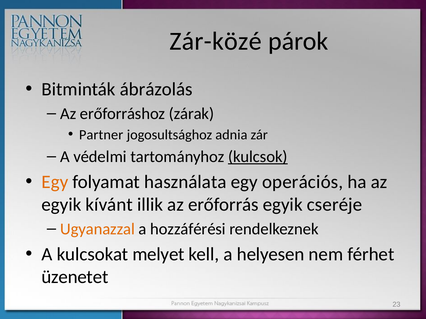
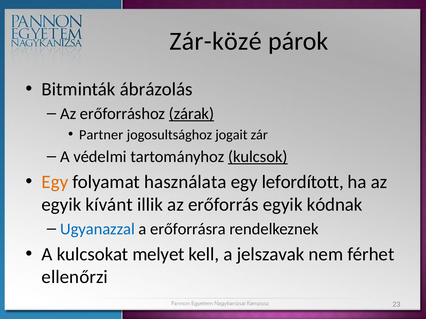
zárak underline: none -> present (191, 114)
adnia: adnia -> jogait (231, 135)
operációs: operációs -> lefordított (303, 182)
cseréje: cseréje -> kódnak (335, 205)
Ugyanazzal colour: orange -> blue (98, 229)
hozzáférési: hozzáférési -> erőforrásra (188, 229)
helyesen: helyesen -> jelszavak (271, 255)
üzenetet: üzenetet -> ellenőrzi (75, 277)
